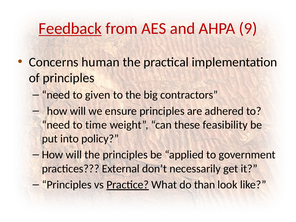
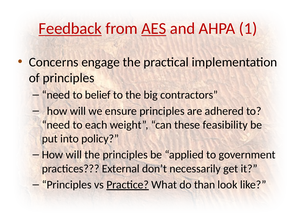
AES underline: none -> present (154, 29)
9: 9 -> 1 (248, 29)
human: human -> engage (101, 62)
given: given -> belief (98, 95)
time: time -> each (96, 125)
